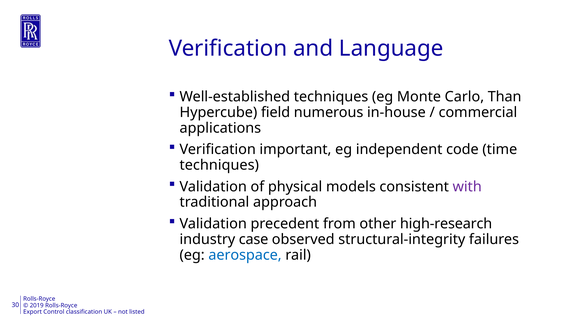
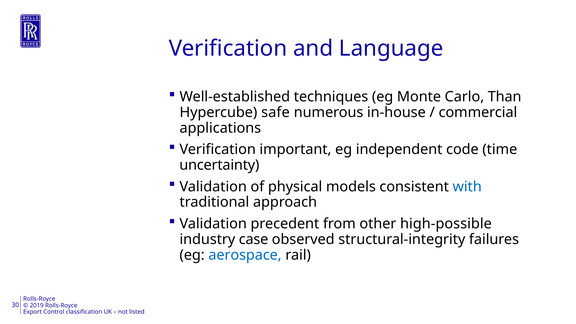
field: field -> safe (275, 112)
techniques: techniques -> uncertainty (219, 165)
with colour: purple -> blue (467, 187)
high-research: high-research -> high-possible (446, 224)
